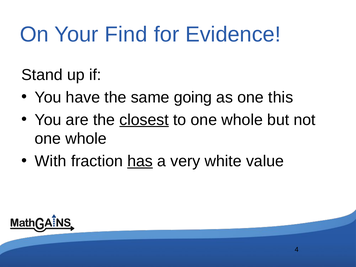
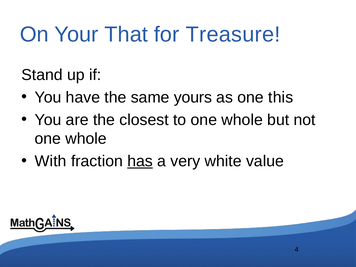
Find: Find -> That (126, 34)
Evidence: Evidence -> Treasure (233, 34)
going: going -> yours (193, 97)
closest underline: present -> none (144, 120)
